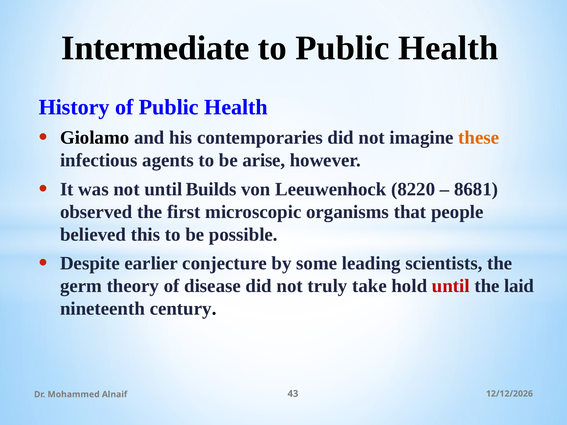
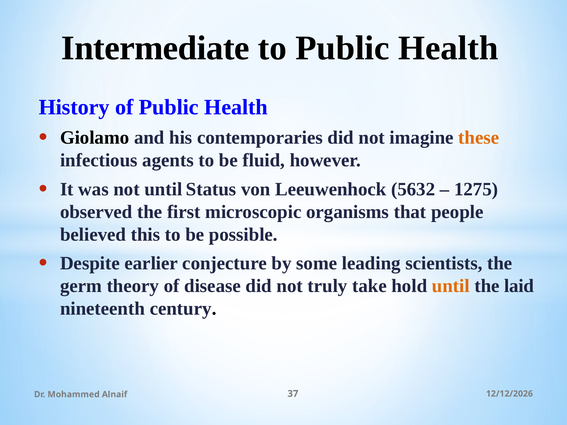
arise: arise -> fluid (264, 161)
Builds: Builds -> Status (211, 189)
8220: 8220 -> 5632 (413, 189)
8681: 8681 -> 1275 (476, 189)
until colour: red -> orange (451, 286)
43: 43 -> 37 (293, 394)
